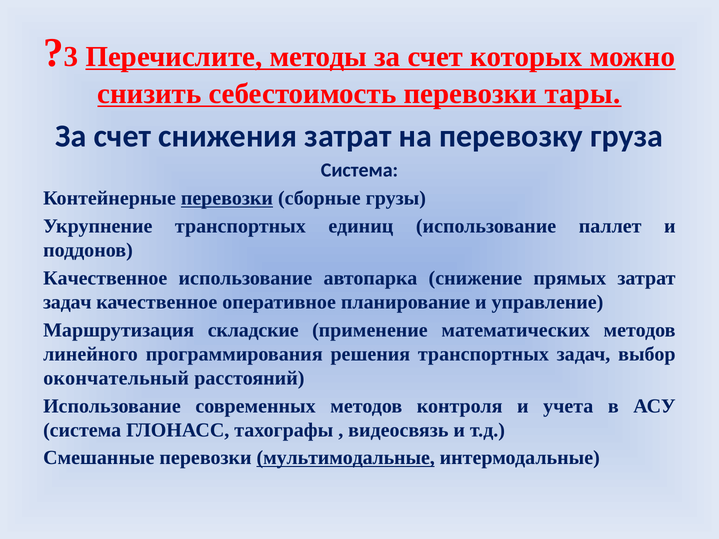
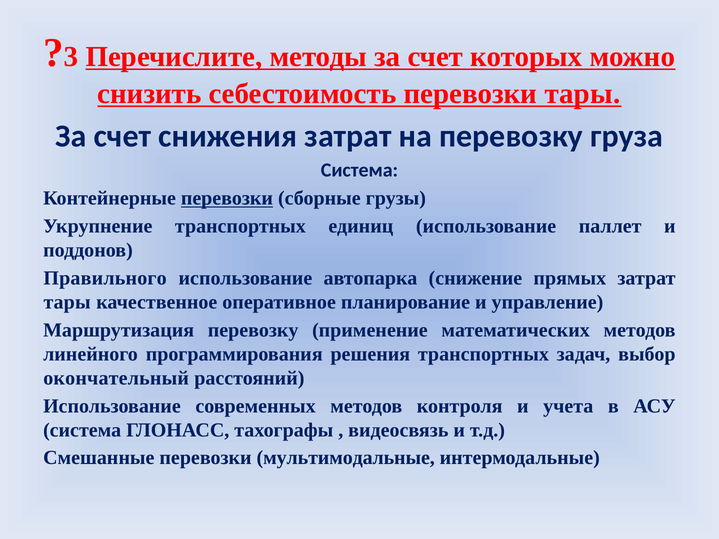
Качественное: Качественное -> Правильного (105, 278)
задач: задач -> тары (67, 302)
Маршрутизация складские: складские -> перевозку (253, 330)
мультимодальные underline: present -> none (346, 458)
